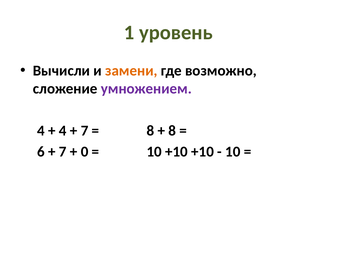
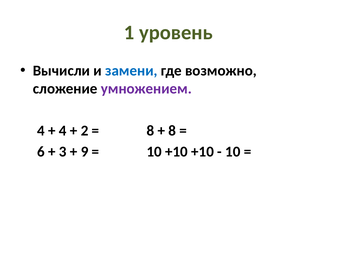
замени colour: orange -> blue (131, 71)
7: 7 -> 2 (85, 131)
7: 7 -> 3 (63, 152)
0: 0 -> 9 (85, 152)
